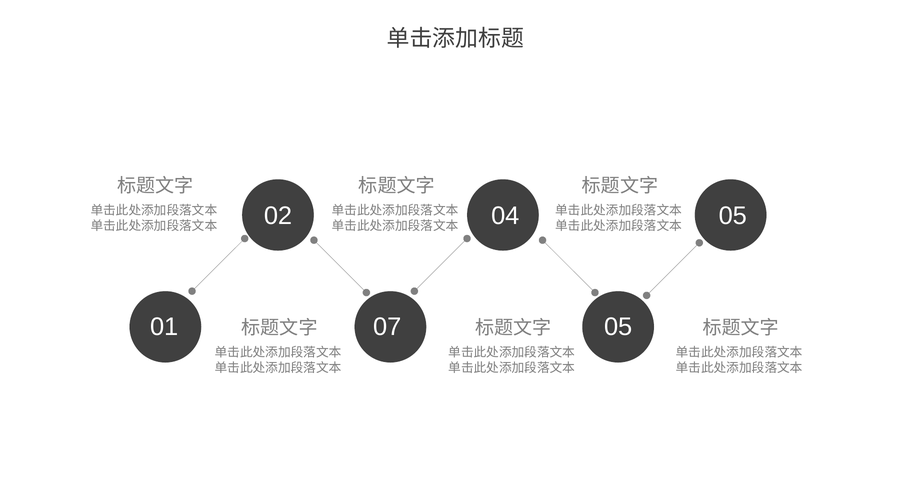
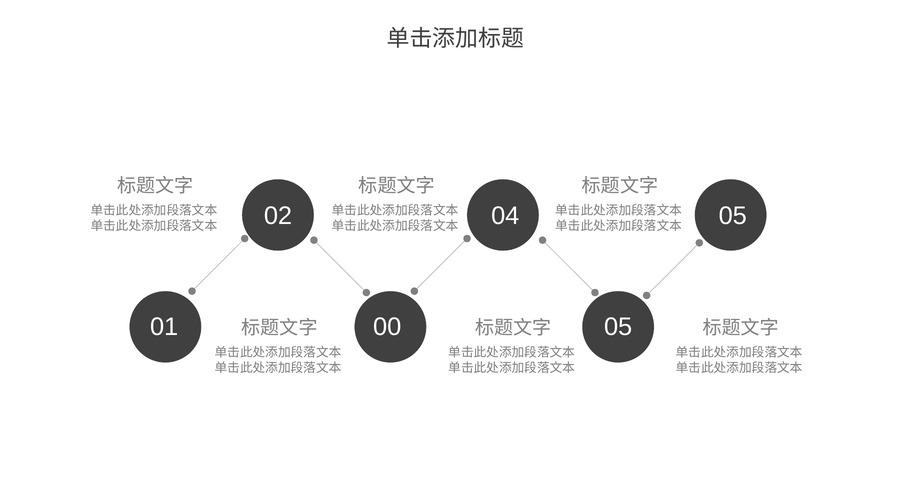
07: 07 -> 00 (387, 327)
